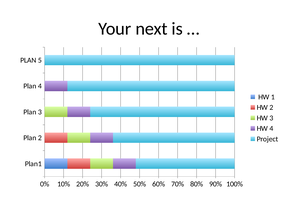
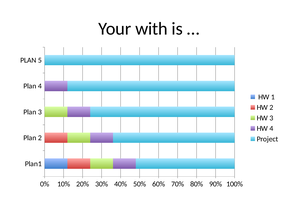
Your next: next -> with (152, 29)
